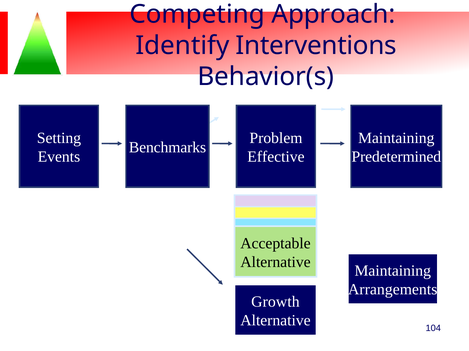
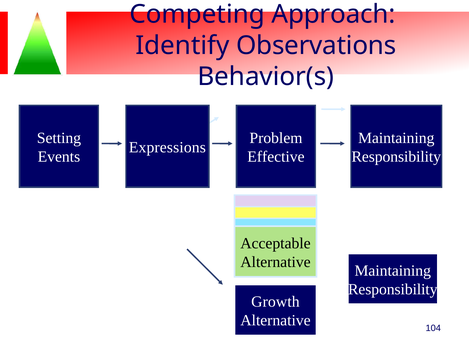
Interventions: Interventions -> Observations (316, 46)
Benchmarks: Benchmarks -> Expressions (167, 148)
Predetermined: Predetermined -> Responsibility (396, 157)
Arrangements: Arrangements -> Responsibility (393, 290)
